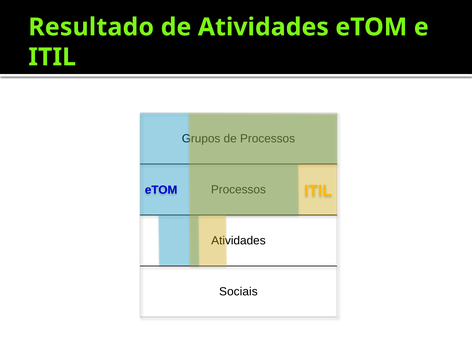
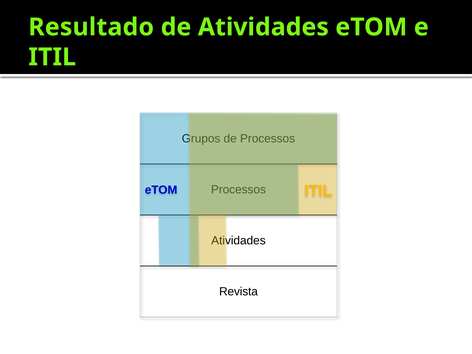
Sociais: Sociais -> Revista (239, 292)
